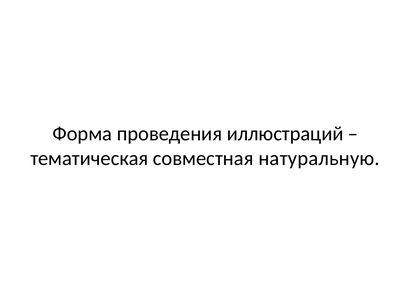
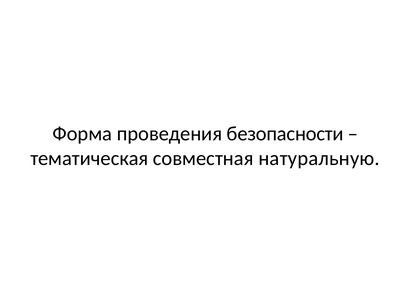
иллюстраций: иллюстраций -> безопасности (285, 134)
